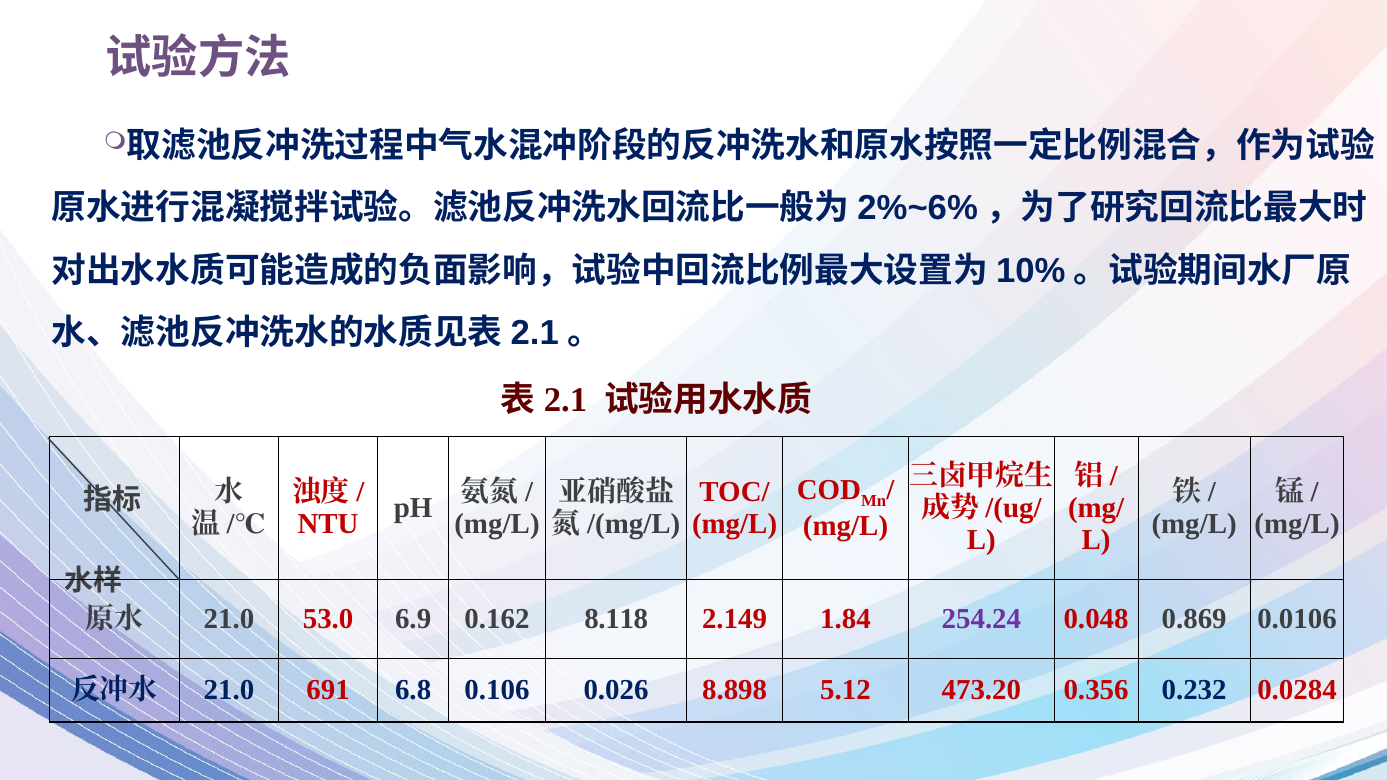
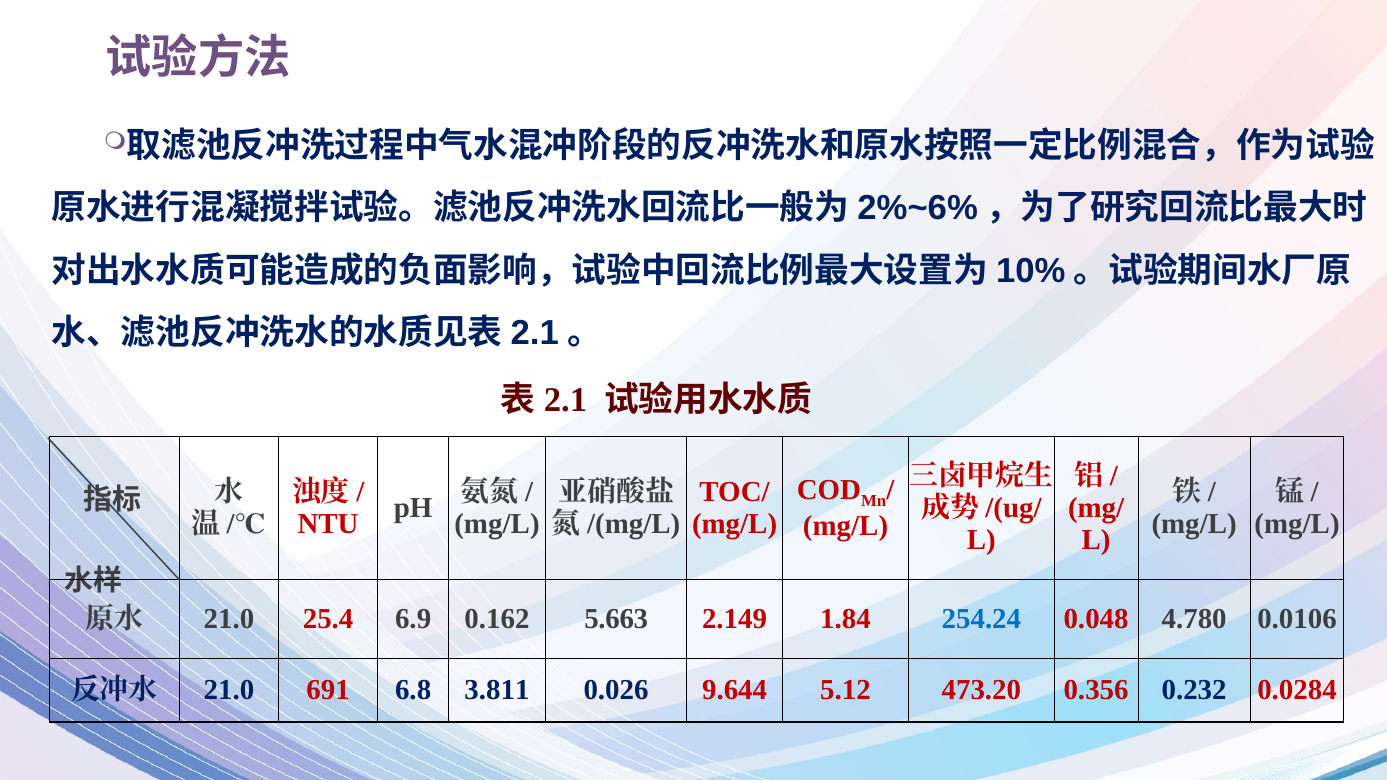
53.0: 53.0 -> 25.4 (328, 619)
8.118: 8.118 -> 5.663 (616, 619)
254.24 colour: purple -> blue (981, 619)
0.869: 0.869 -> 4.780 (1194, 619)
0.106: 0.106 -> 3.811 (497, 691)
8.898: 8.898 -> 9.644 (735, 691)
